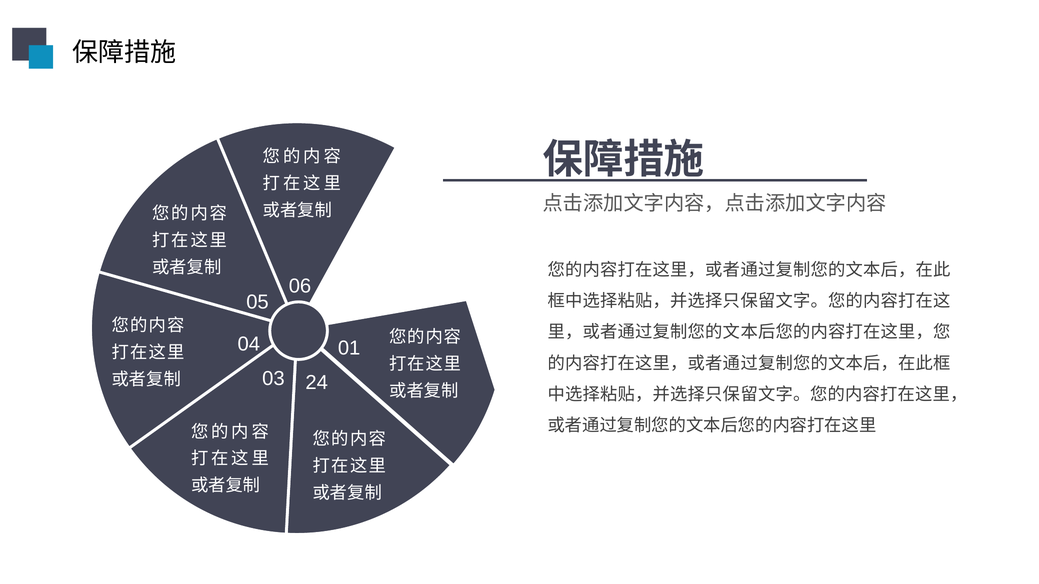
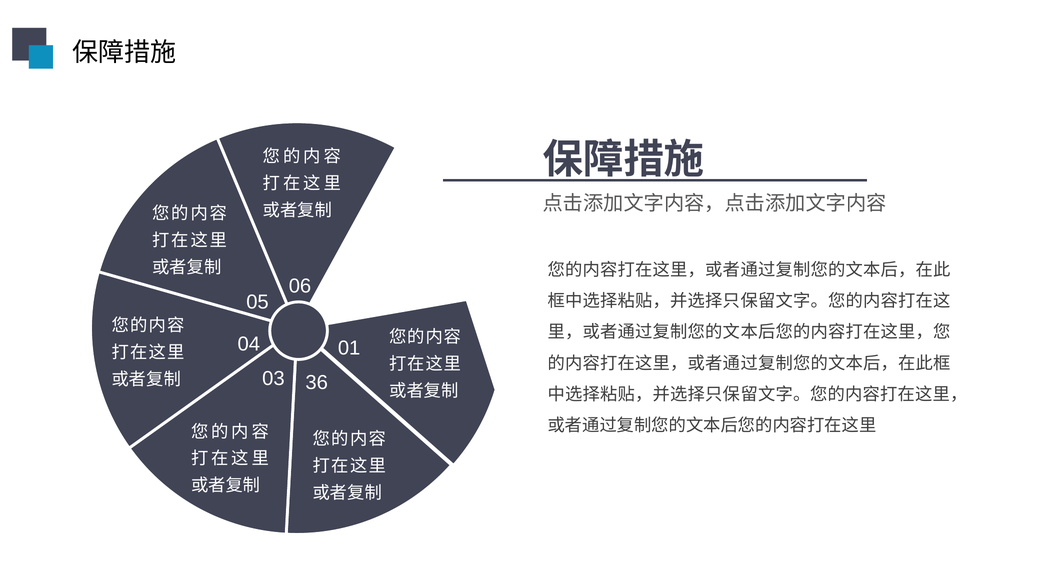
24: 24 -> 36 (317, 383)
